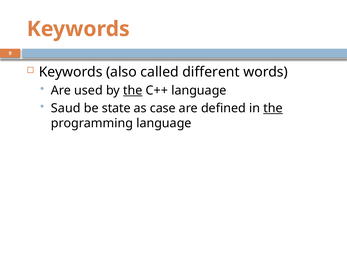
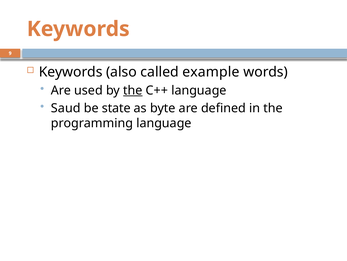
different: different -> example (211, 72)
case: case -> byte (163, 108)
the underline: present -> none (273, 108)
